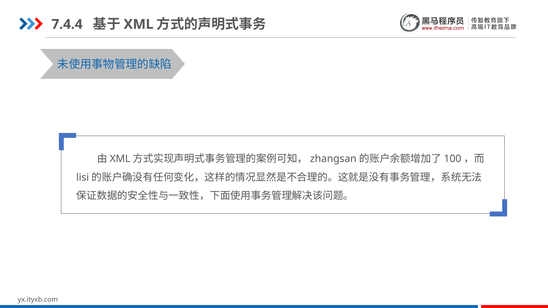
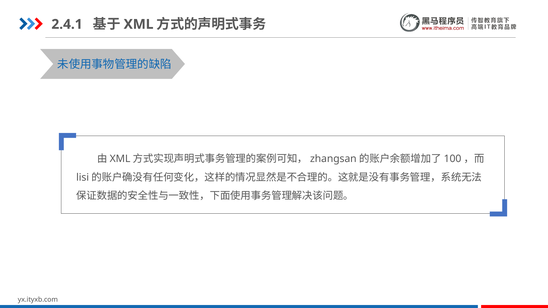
7.4.4: 7.4.4 -> 2.4.1 (67, 24)
